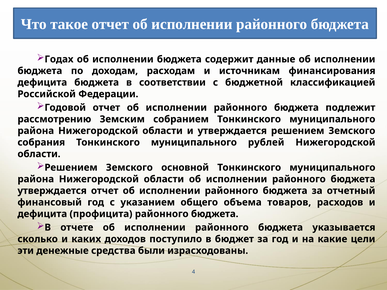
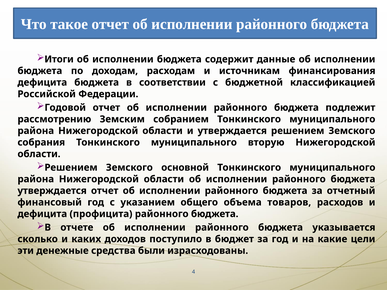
Годах: Годах -> Итоги (59, 59)
рублей: рублей -> вторую (266, 142)
